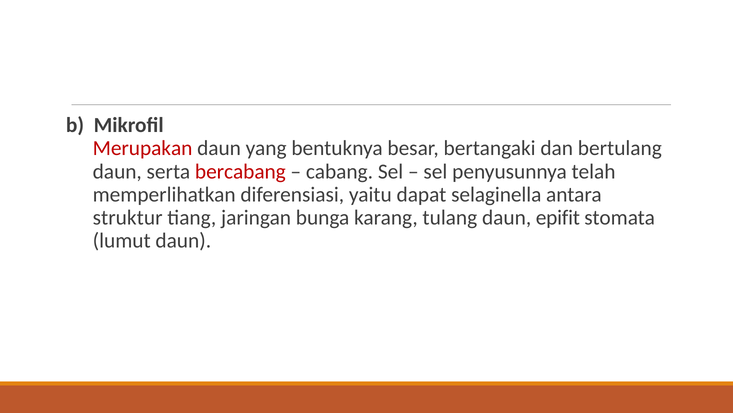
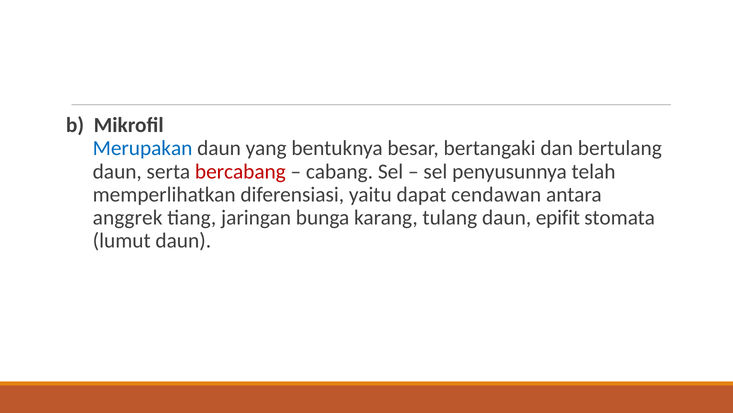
Merupakan colour: red -> blue (143, 148)
selaginella: selaginella -> cendawan (496, 194)
struktur: struktur -> anggrek (128, 217)
